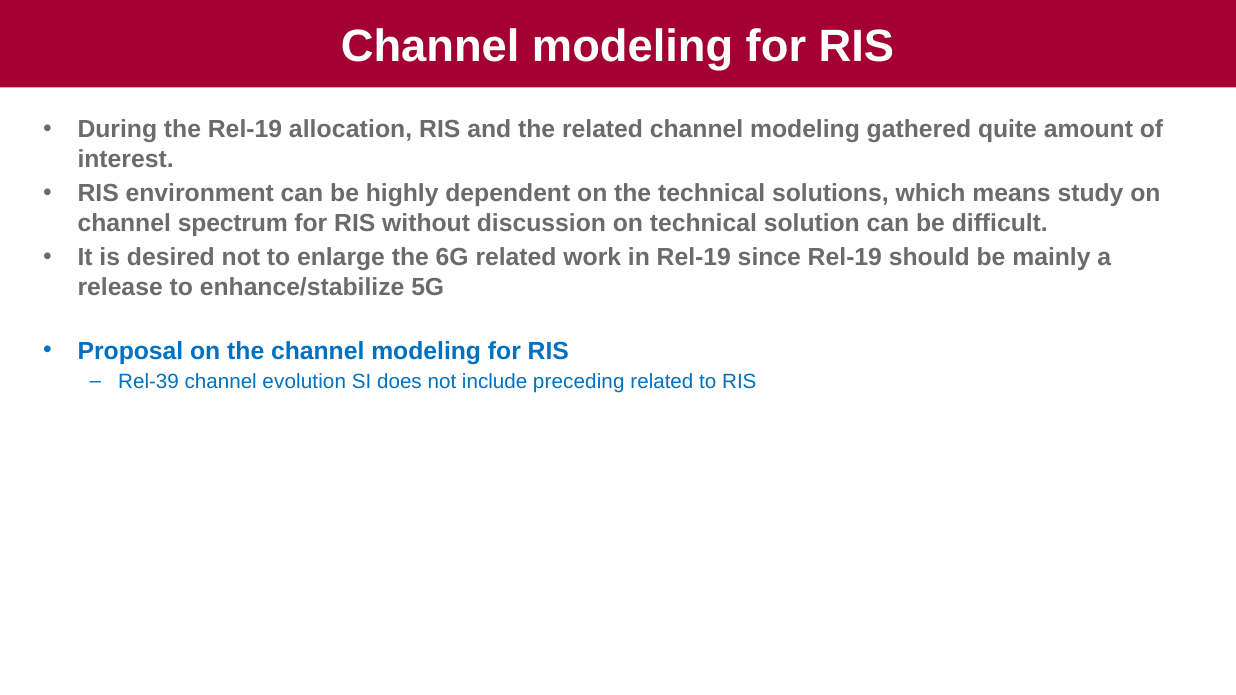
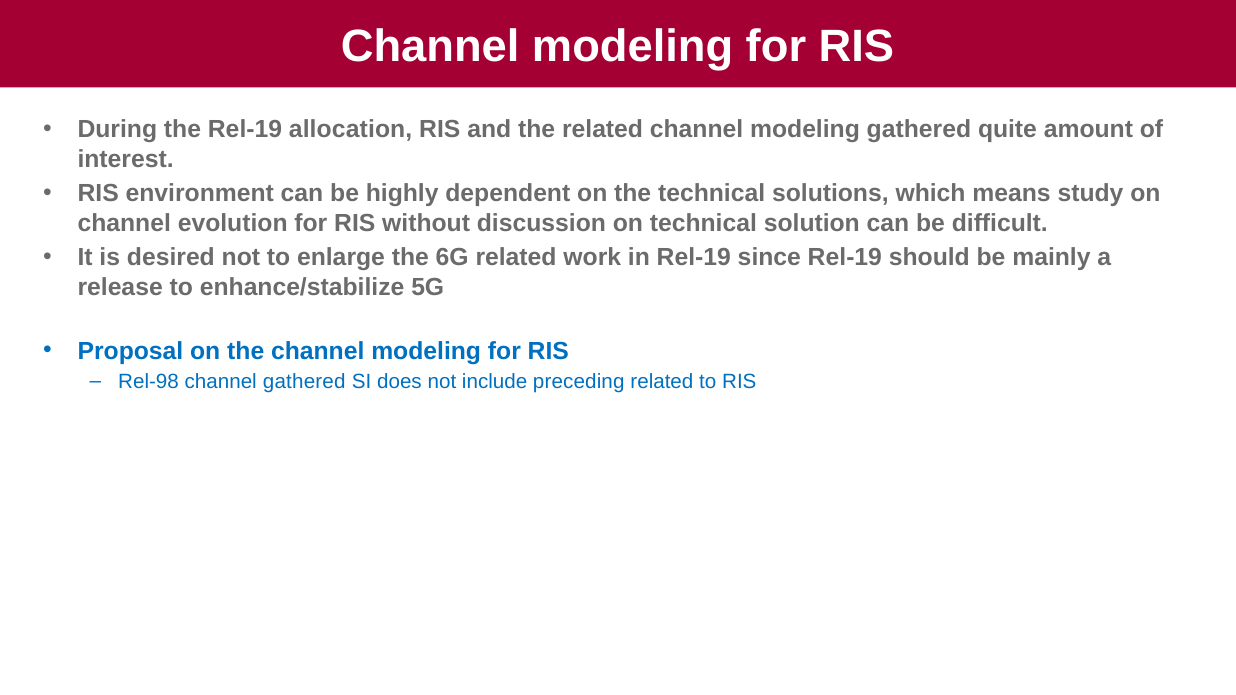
spectrum: spectrum -> evolution (233, 223)
Rel-39: Rel-39 -> Rel-98 (149, 382)
channel evolution: evolution -> gathered (304, 382)
